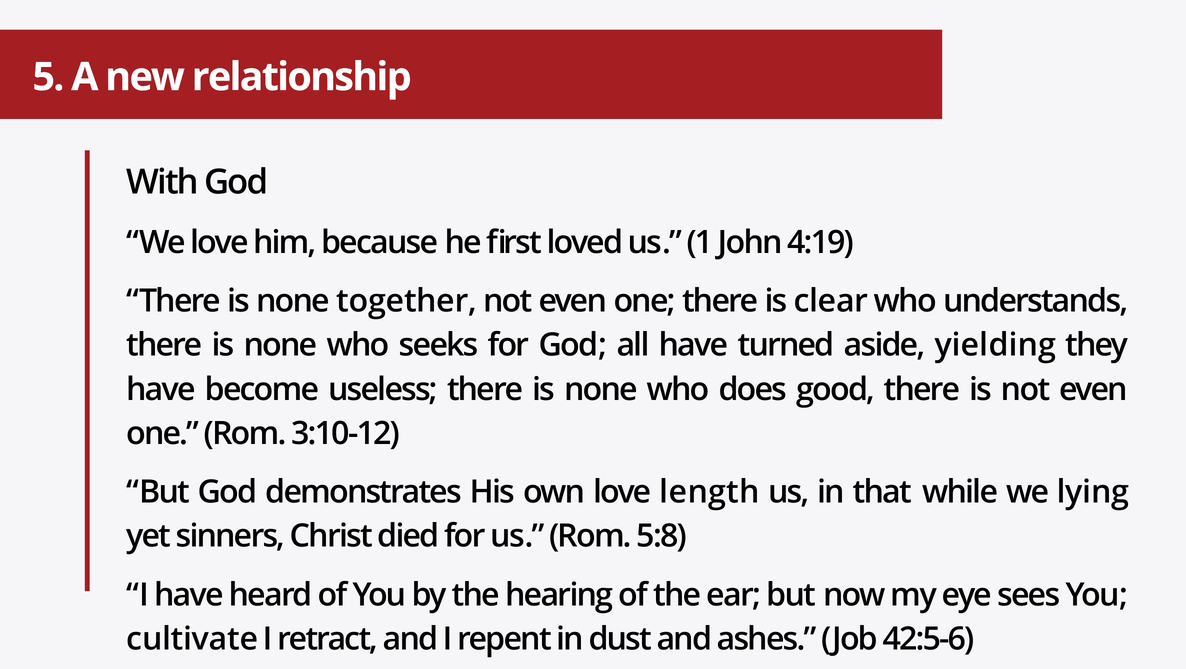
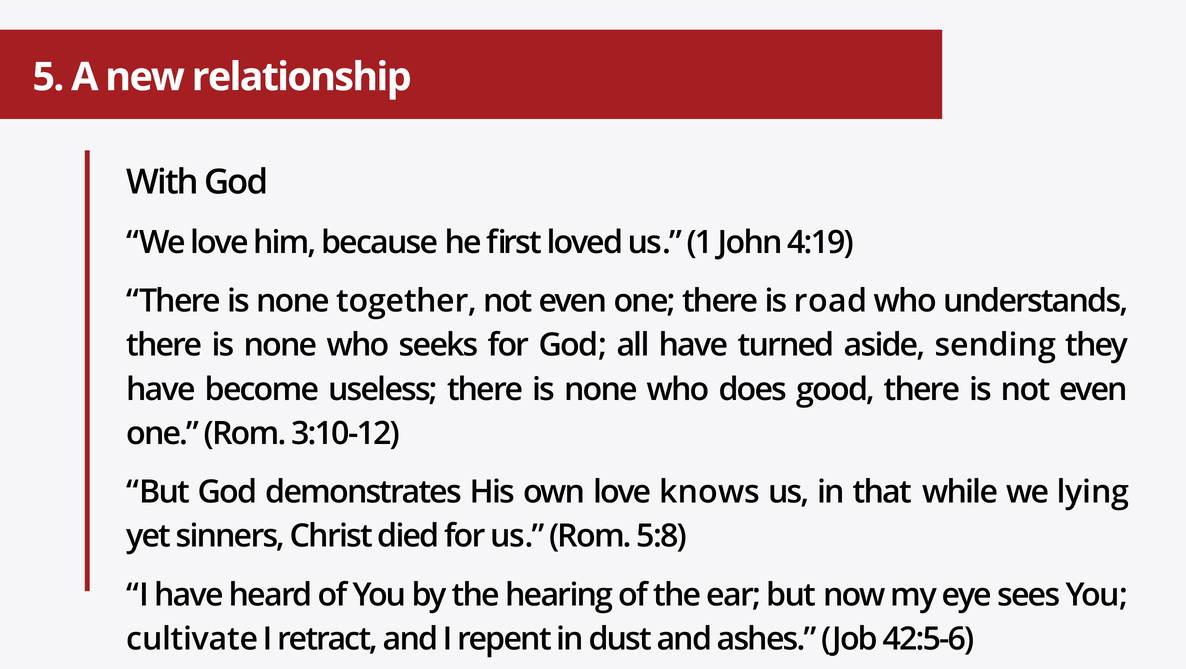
clear: clear -> road (831, 301)
yielding: yielding -> sending (995, 345)
length: length -> knows (710, 492)
